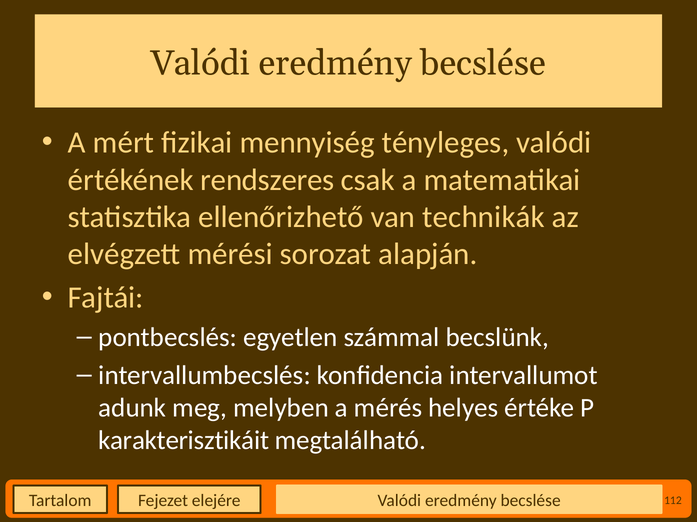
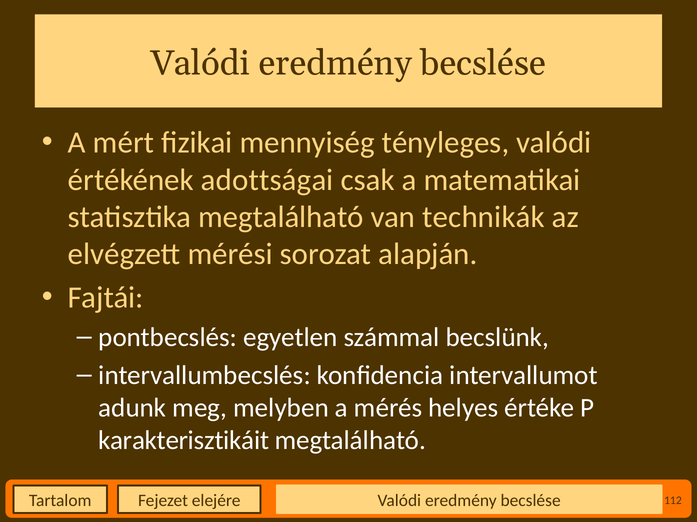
rendszeres: rendszeres -> adottságai (267, 180)
statisztika ellenőrizhető: ellenőrizhető -> megtalálható (281, 217)
